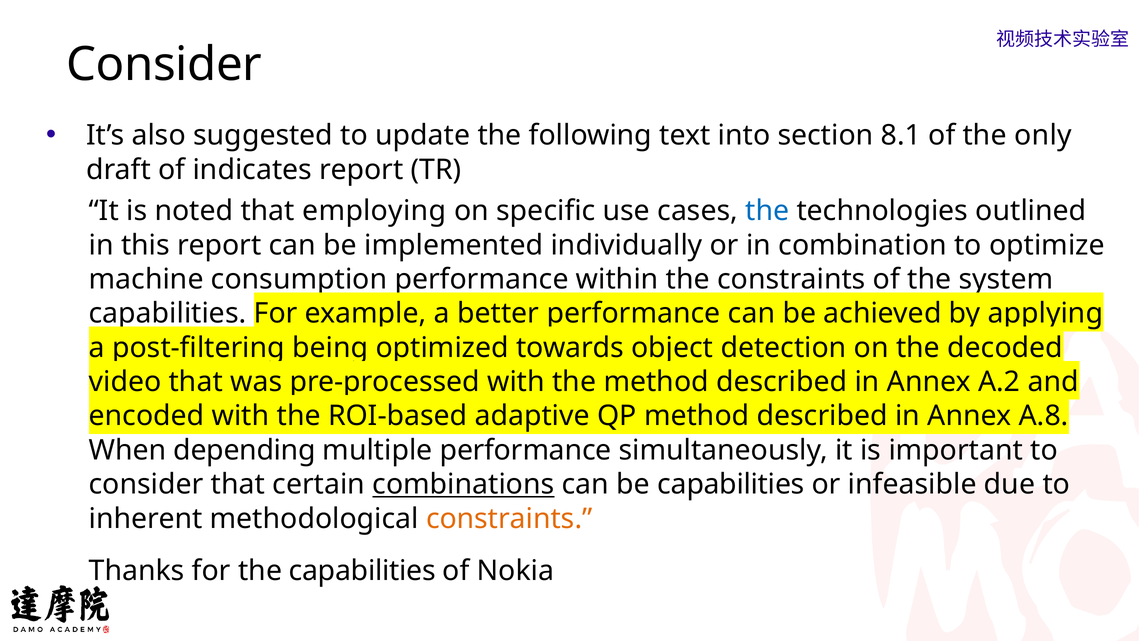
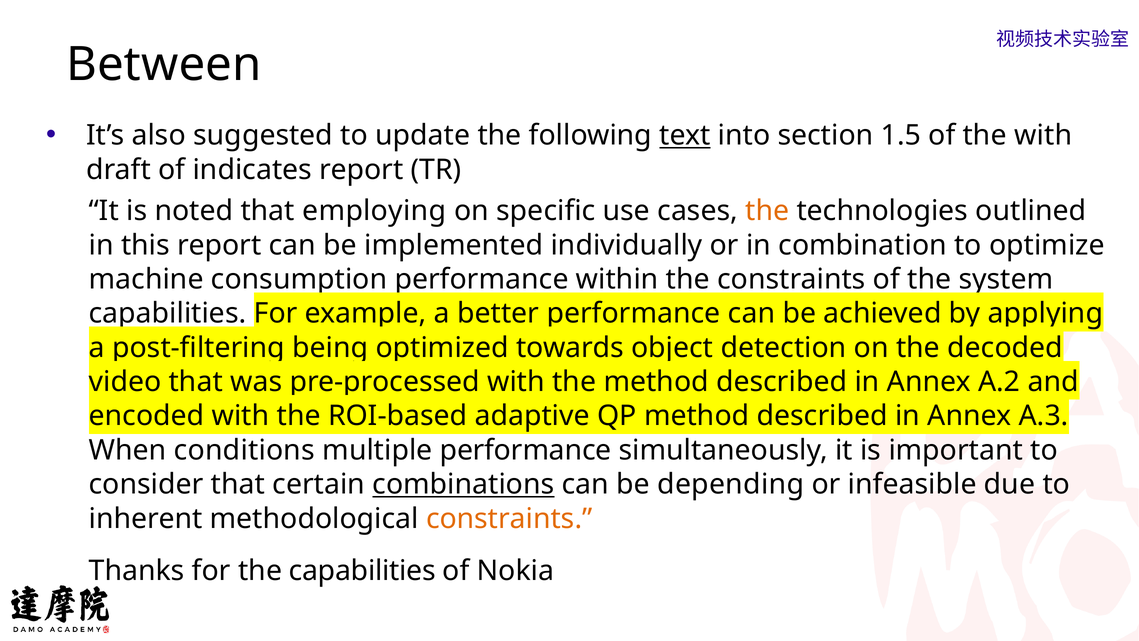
Consider: Consider -> Between (164, 65)
text underline: none -> present (685, 135)
8.1: 8.1 -> 1.5 (901, 135)
the only: only -> with (1043, 135)
the colour: blue -> orange (767, 211)
A.8: A.8 -> A.3 (1044, 416)
depending: depending -> conditions (244, 450)
be capabilities: capabilities -> depending (731, 484)
